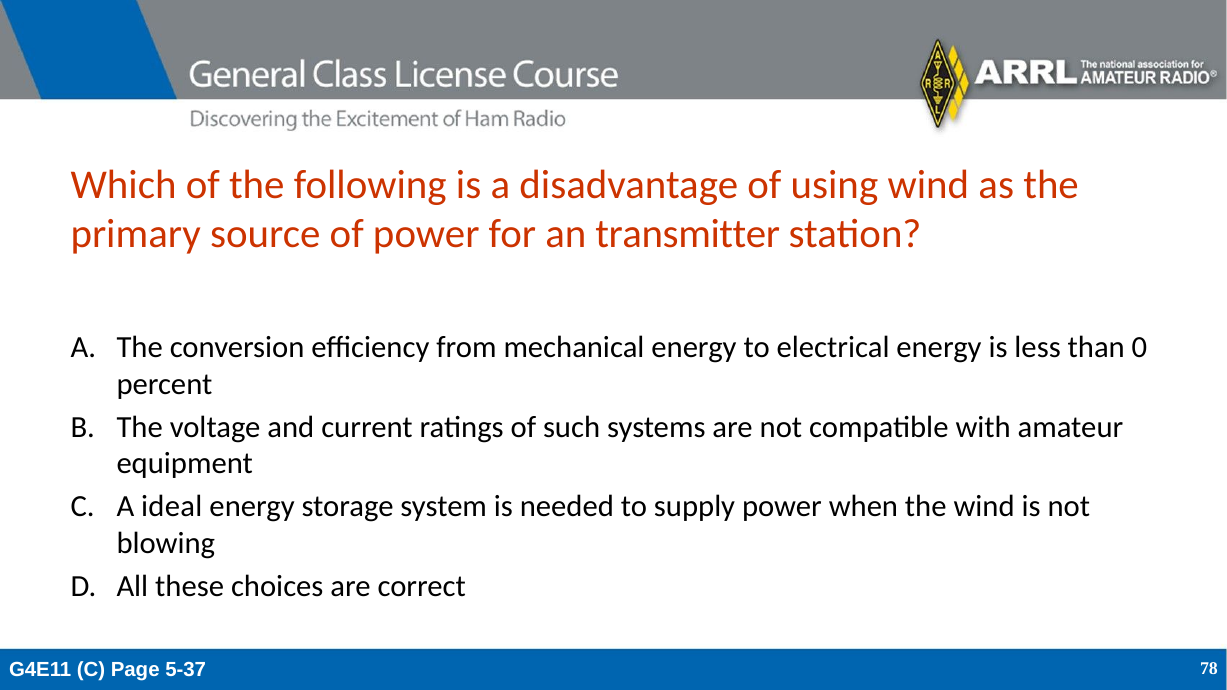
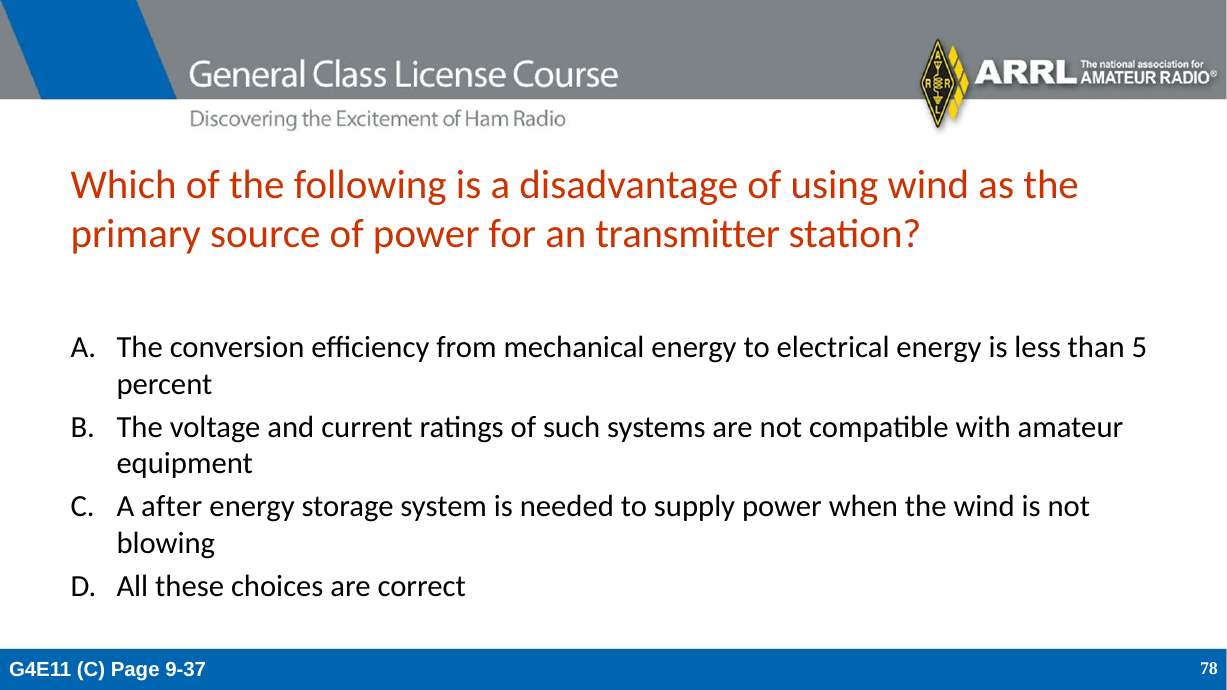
0: 0 -> 5 (1139, 347)
ideal: ideal -> after (172, 507)
5-37: 5-37 -> 9-37 (186, 670)
